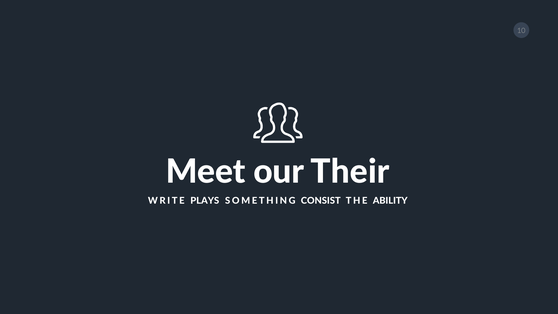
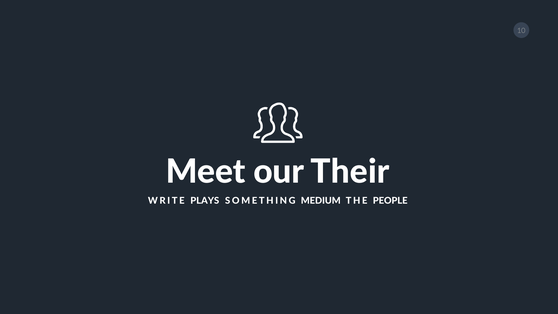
CONSIST: CONSIST -> MEDIUM (321, 201)
ABILITY: ABILITY -> PEOPLE (390, 201)
